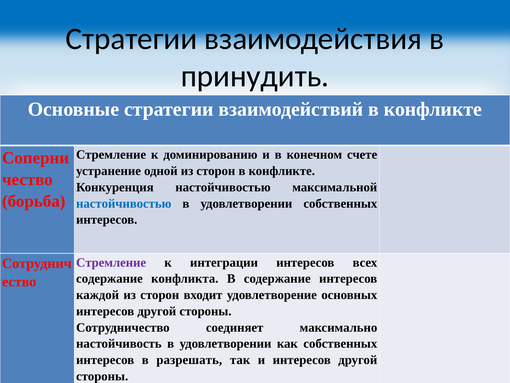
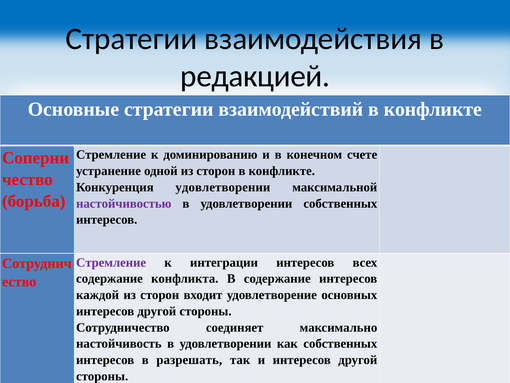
принудить: принудить -> редакцией (255, 76)
Конкуренция настойчивостью: настойчивостью -> удовлетворении (223, 187)
настойчивостью colour: blue -> purple (124, 203)
